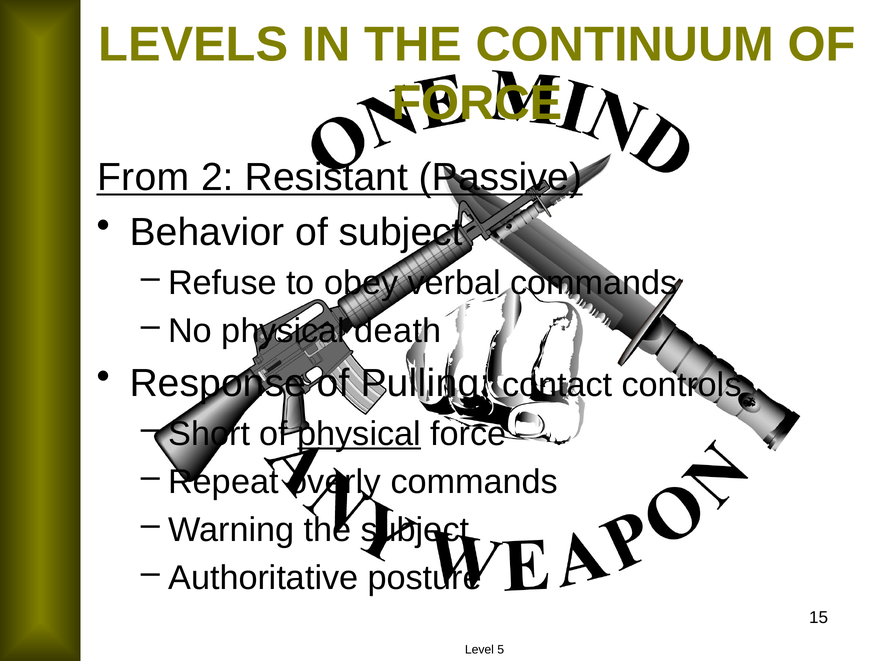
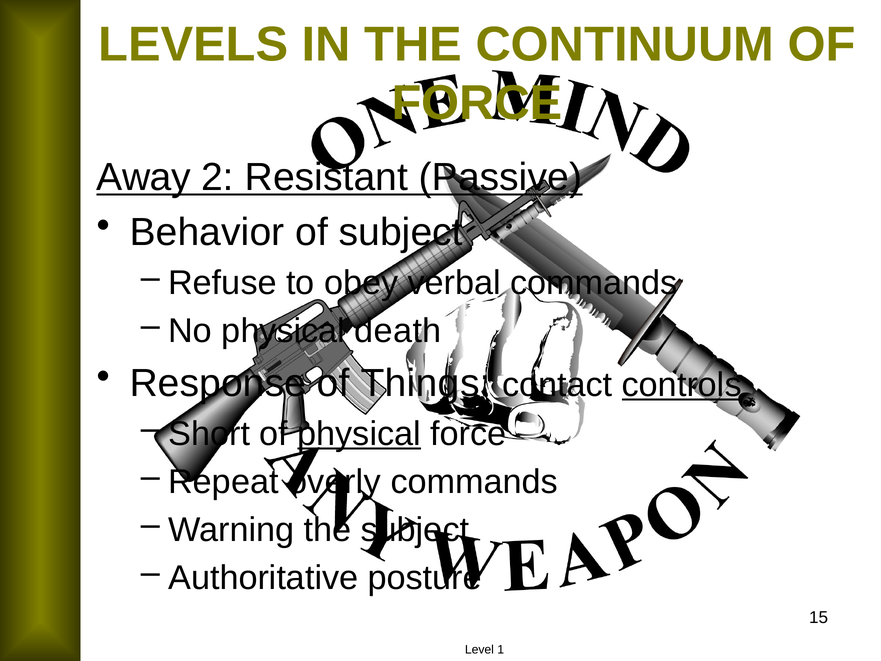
From: From -> Away (144, 177)
Pulling: Pulling -> Things (426, 383)
controls underline: none -> present (682, 385)
5: 5 -> 1 (501, 650)
